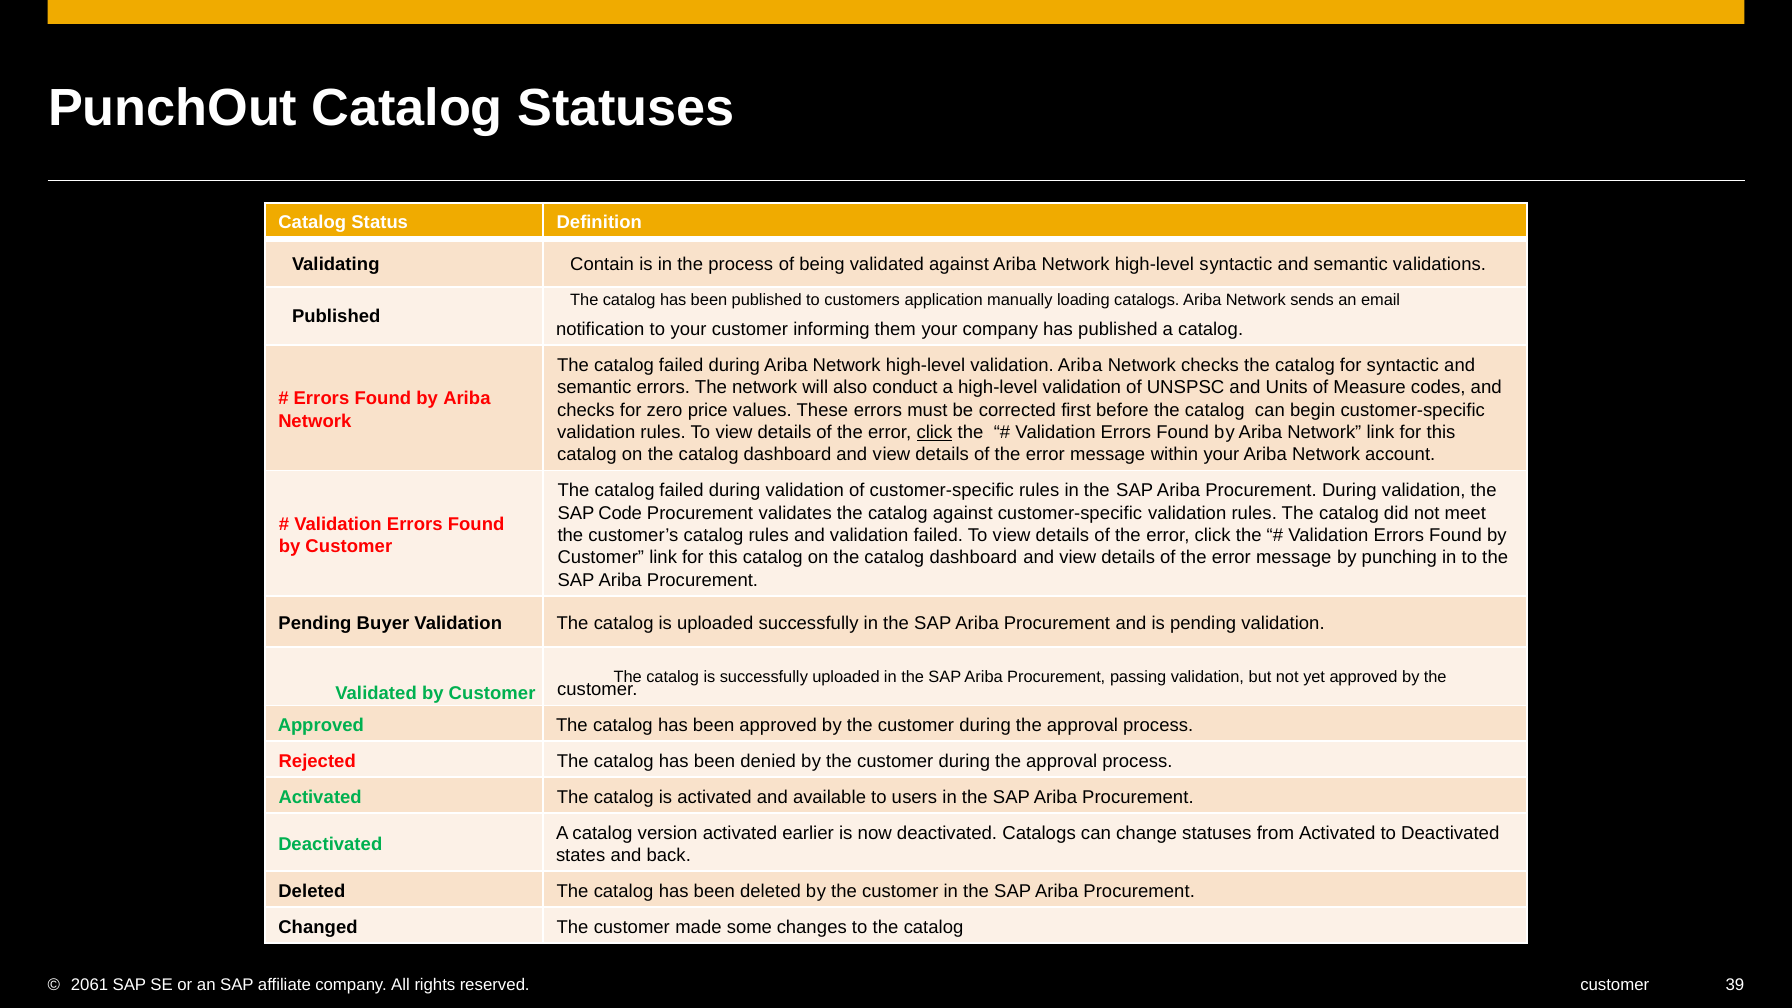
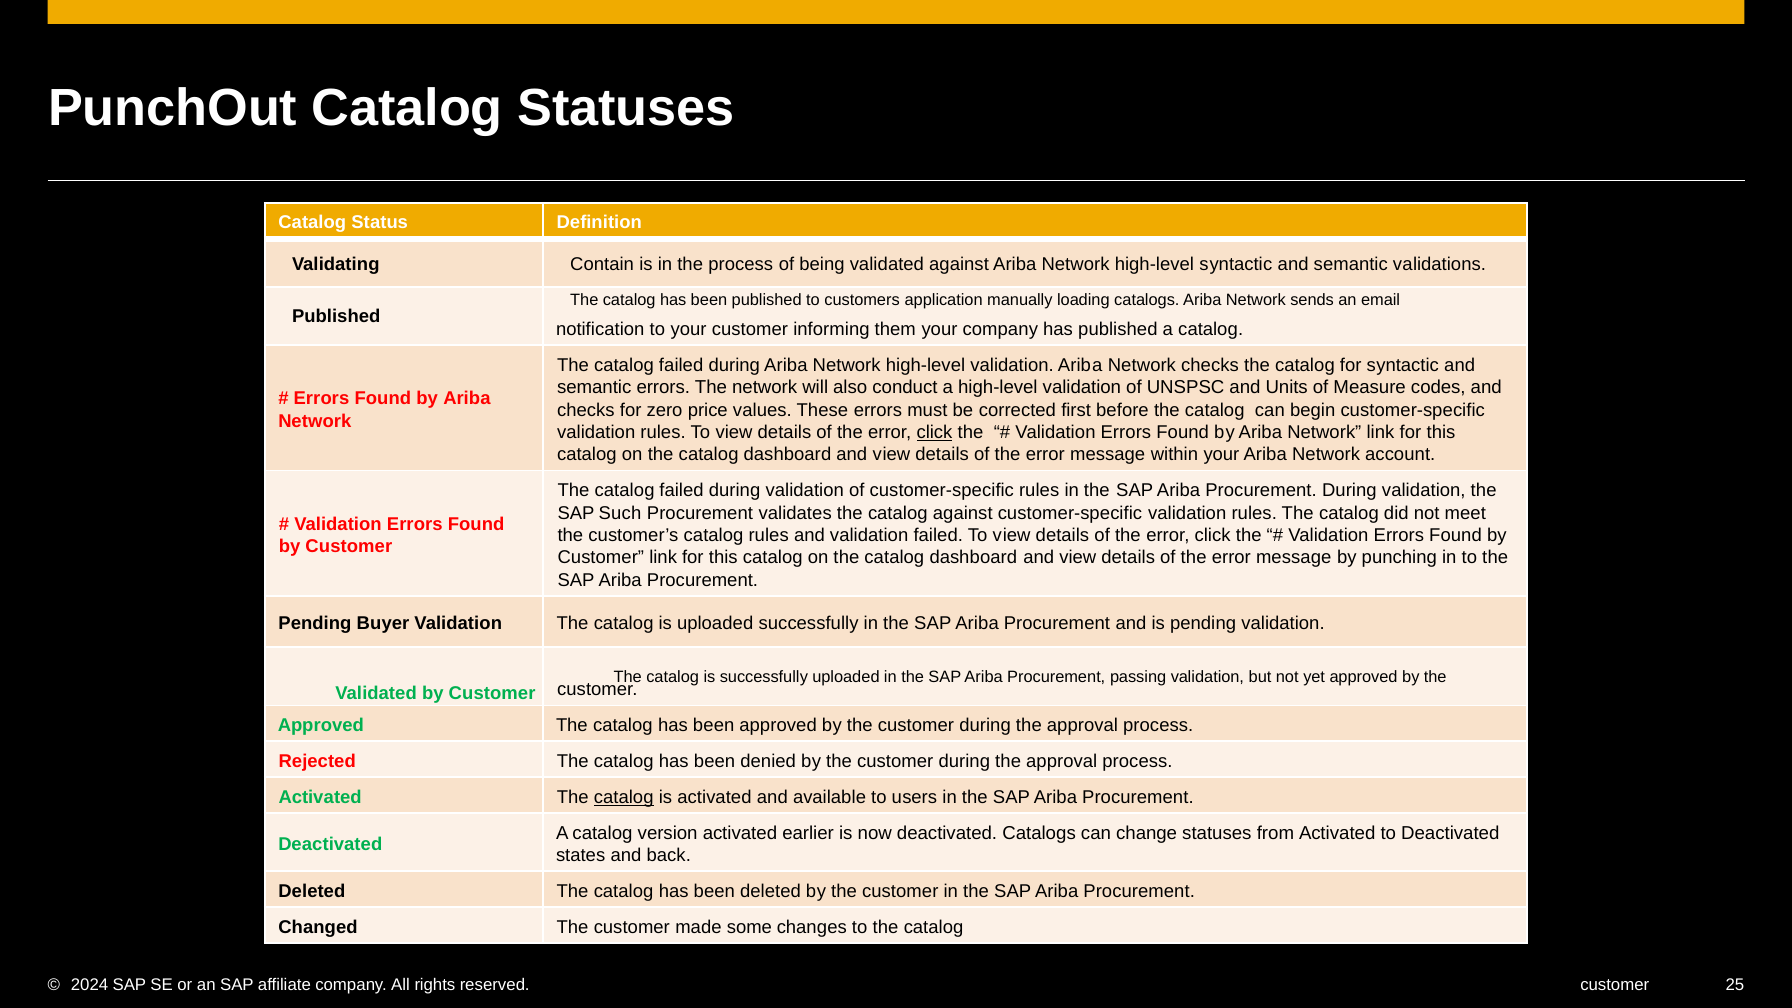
Code: Code -> Such (620, 513)
catalog underline: none -> present (624, 797)
2061: 2061 -> 2024 (90, 985)
39: 39 -> 25 (1735, 985)
